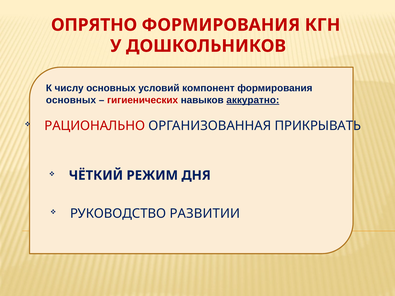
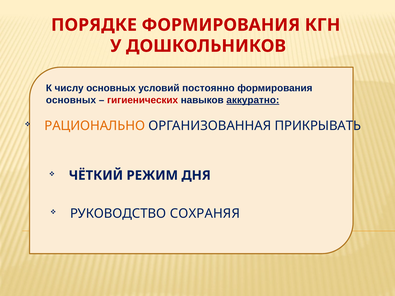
ОПРЯТНО: ОПРЯТНО -> ПОРЯДКЕ (94, 25)
компонент: компонент -> постоянно (208, 88)
РАЦИОНАЛЬНО colour: red -> orange (95, 126)
РАЗВИТИИ: РАЗВИТИИ -> СОХРАНЯЯ (205, 214)
